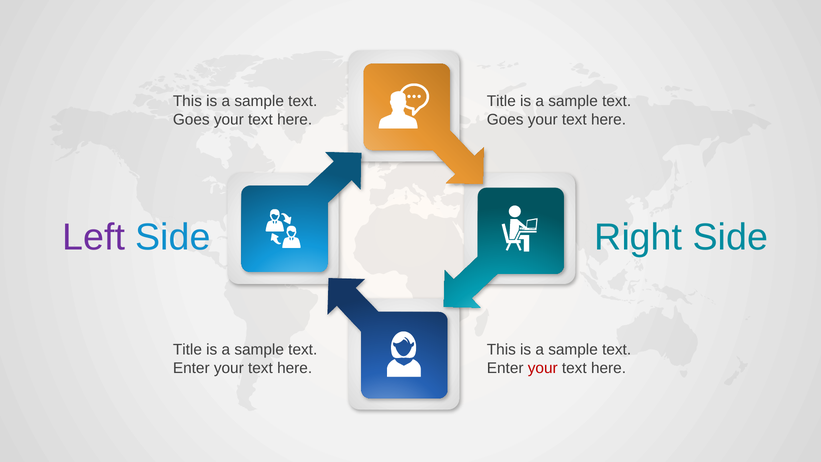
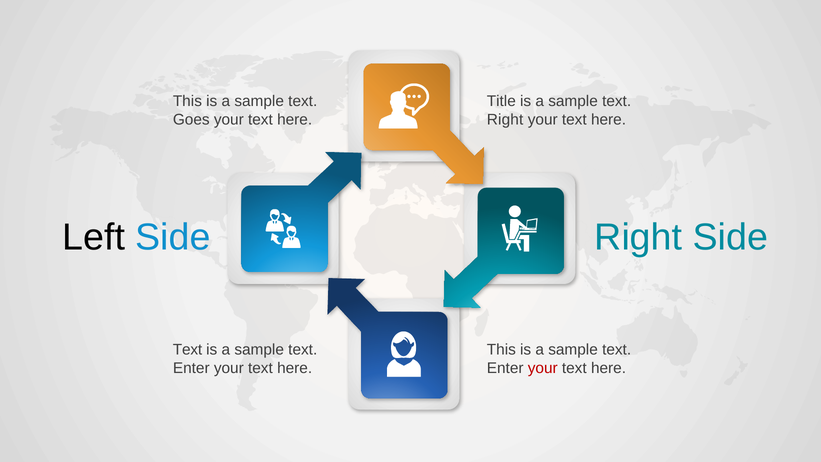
Goes: Goes -> Right (505, 120)
Left colour: purple -> black (94, 237)
Title: Title -> Text (188, 350)
